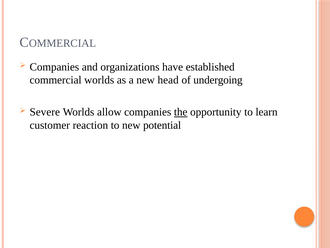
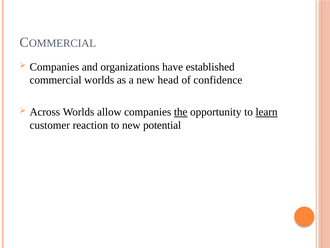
undergoing: undergoing -> confidence (218, 80)
Severe: Severe -> Across (45, 112)
learn underline: none -> present (267, 112)
